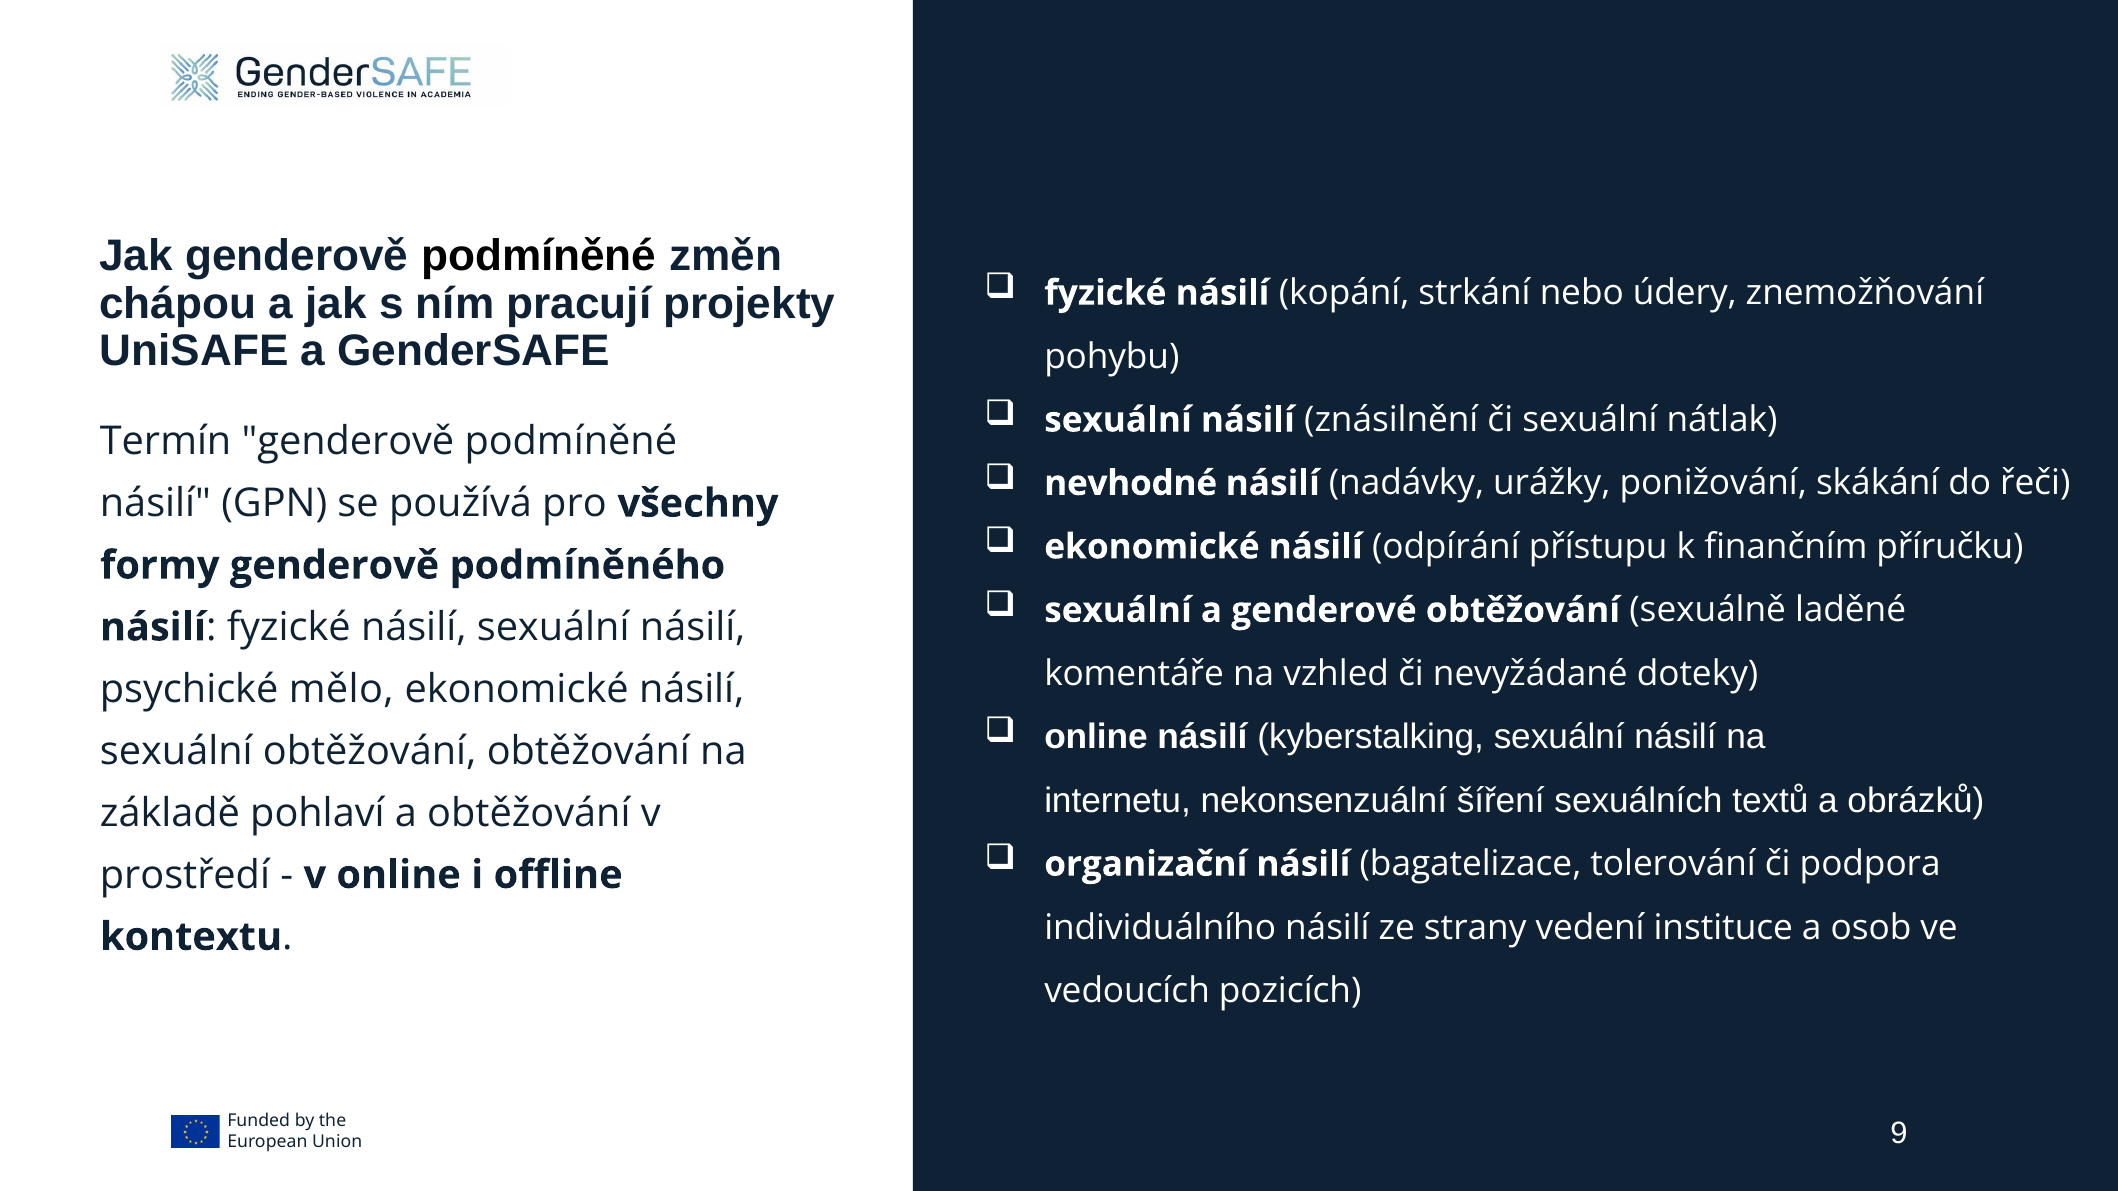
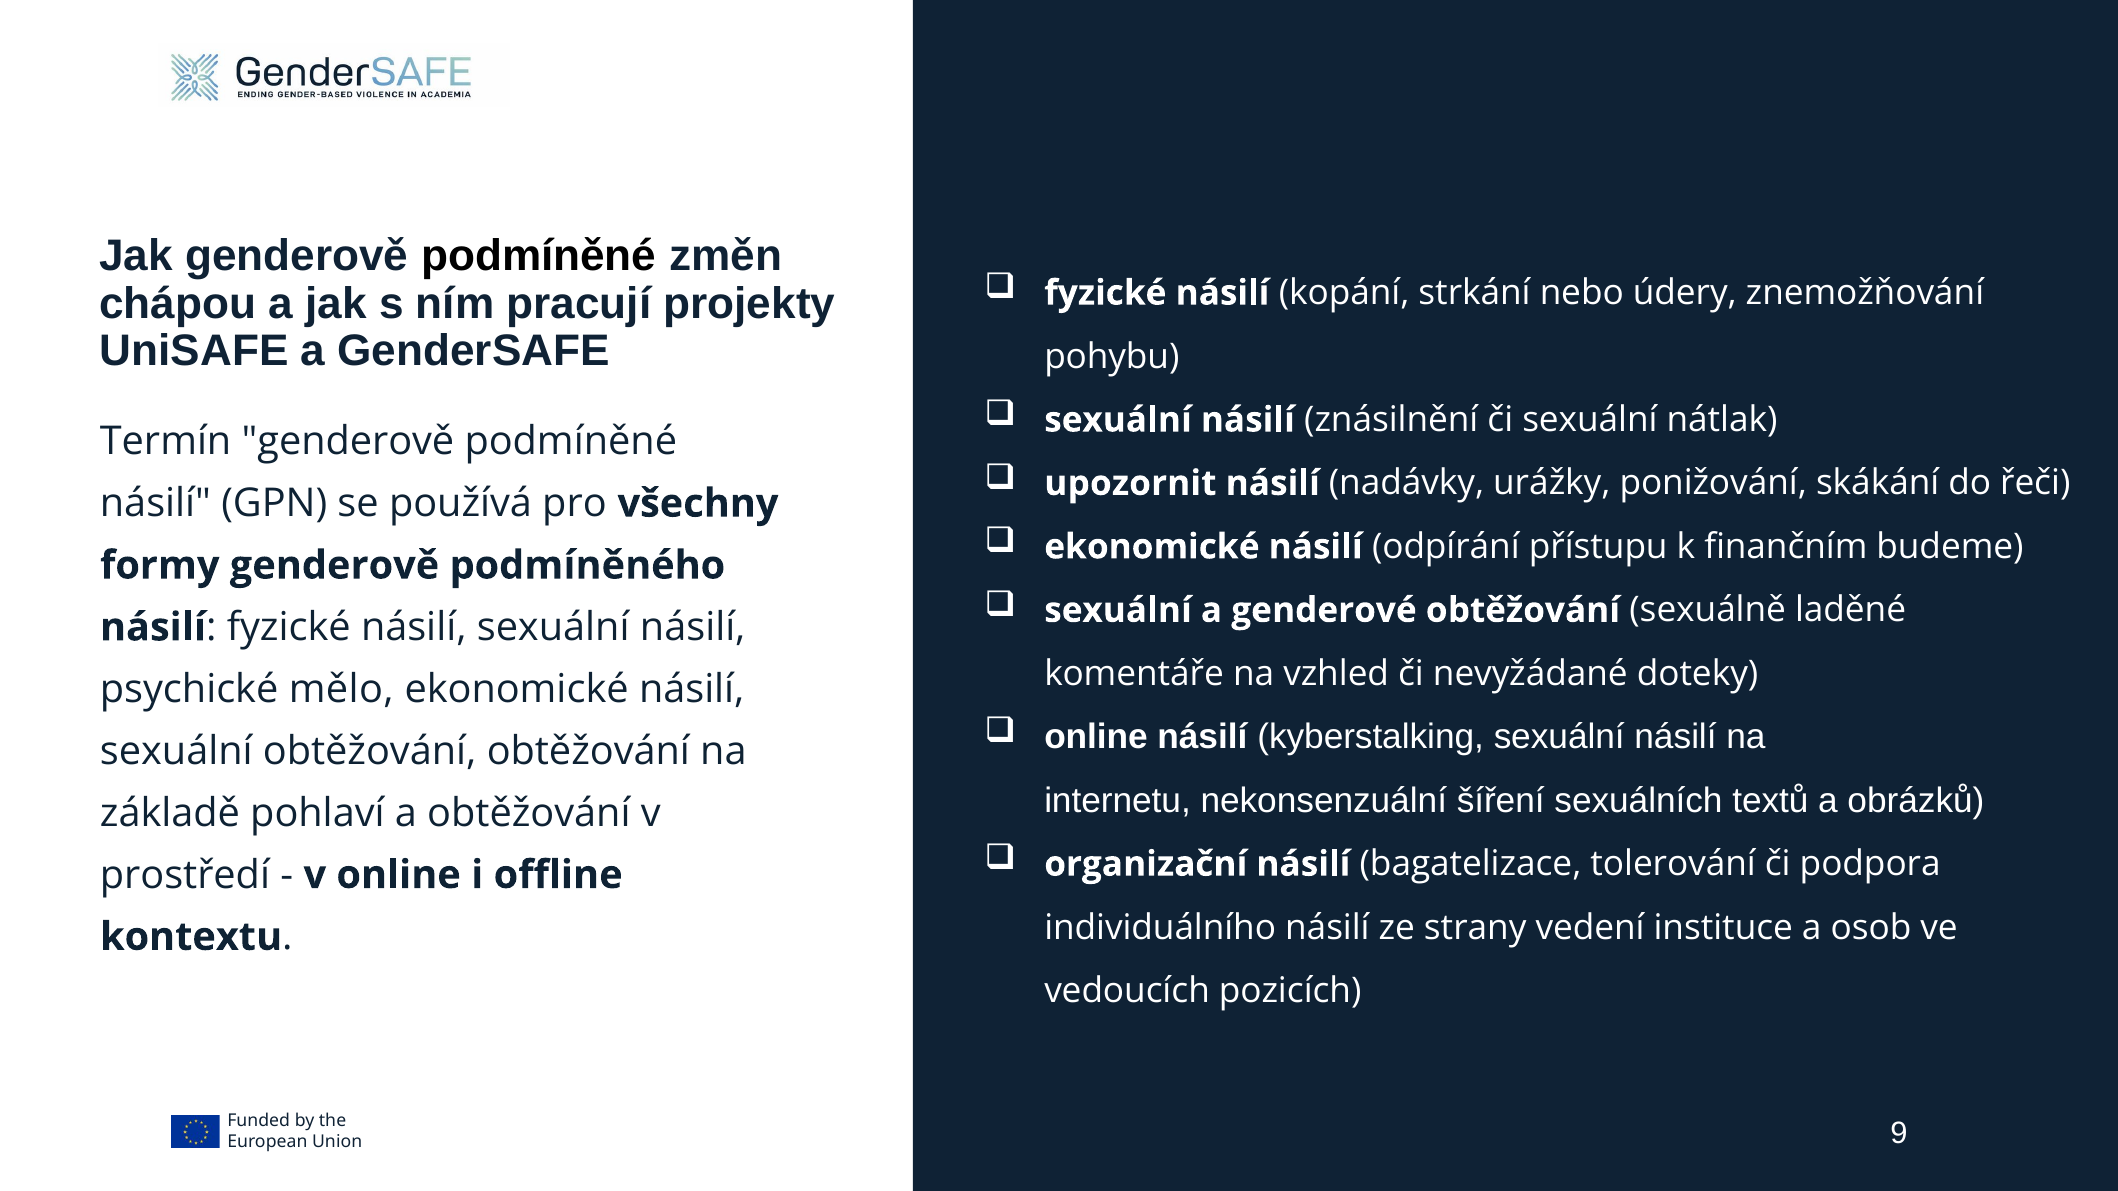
nevhodné: nevhodné -> upozornit (1130, 483)
příručku: příručku -> budeme (1950, 547)
